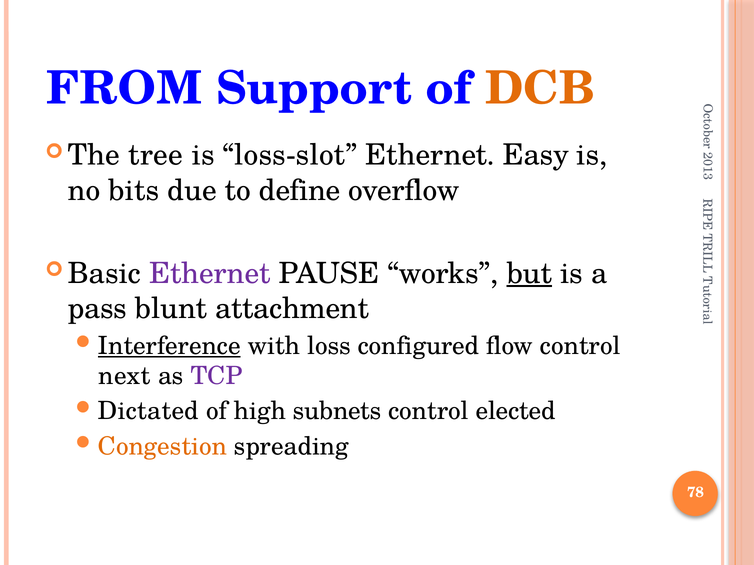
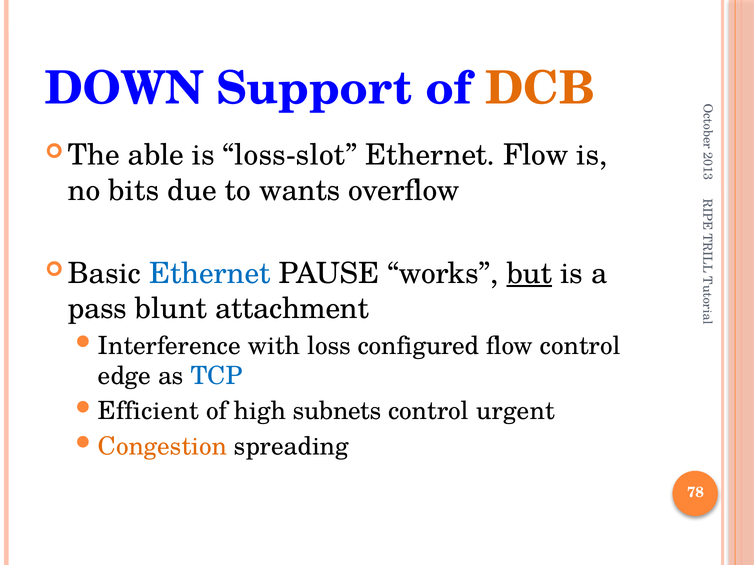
FROM: FROM -> DOWN (124, 89)
tree: tree -> able (156, 155)
Ethernet Easy: Easy -> Flow (536, 155)
define: define -> wants (300, 191)
Ethernet colour: purple -> blue (210, 274)
Interference underline: present -> none (169, 346)
next: next -> edge (125, 376)
TCP colour: purple -> blue (216, 376)
Dictated: Dictated -> Efficient (148, 412)
elected: elected -> urgent (516, 412)
